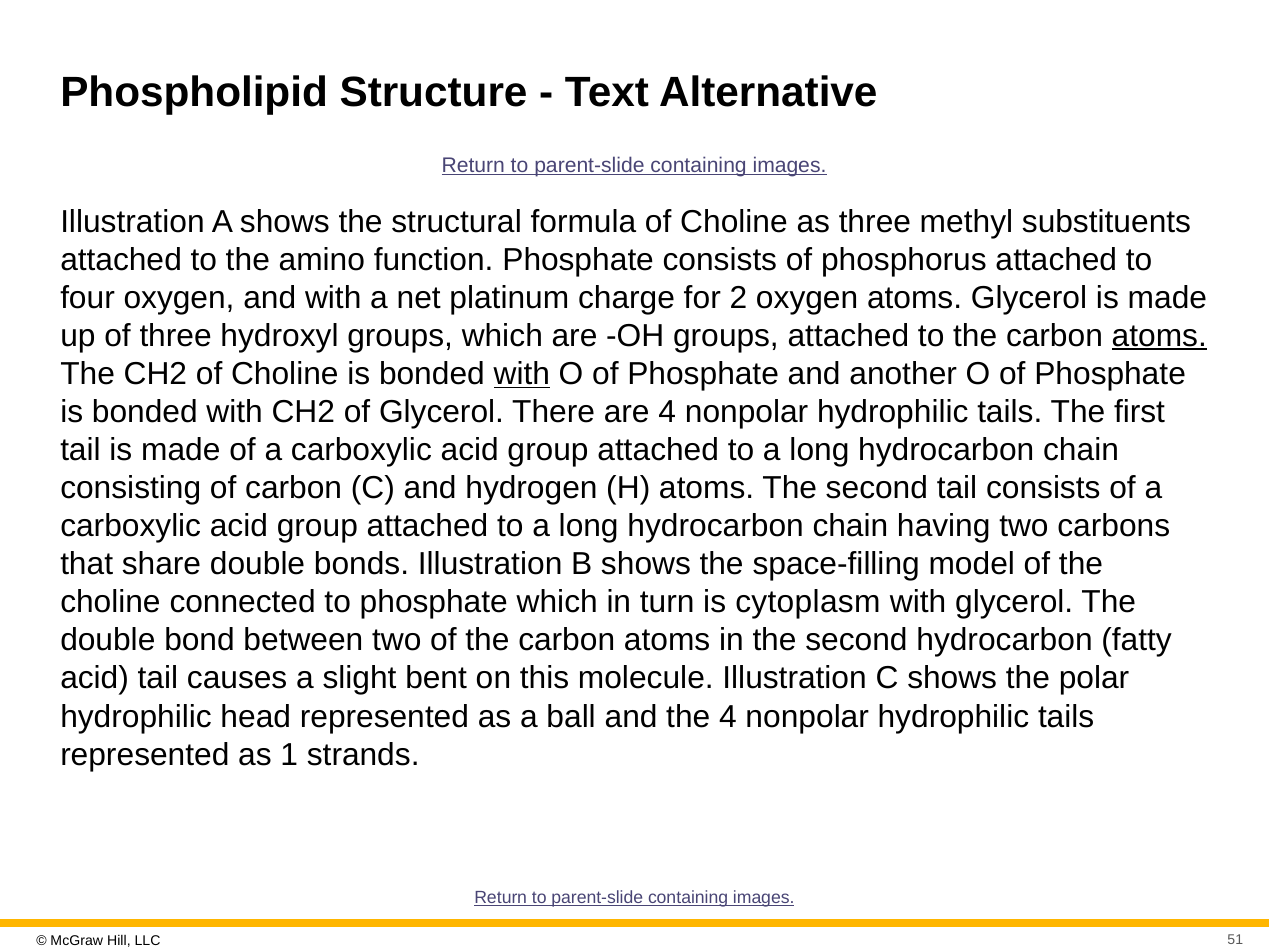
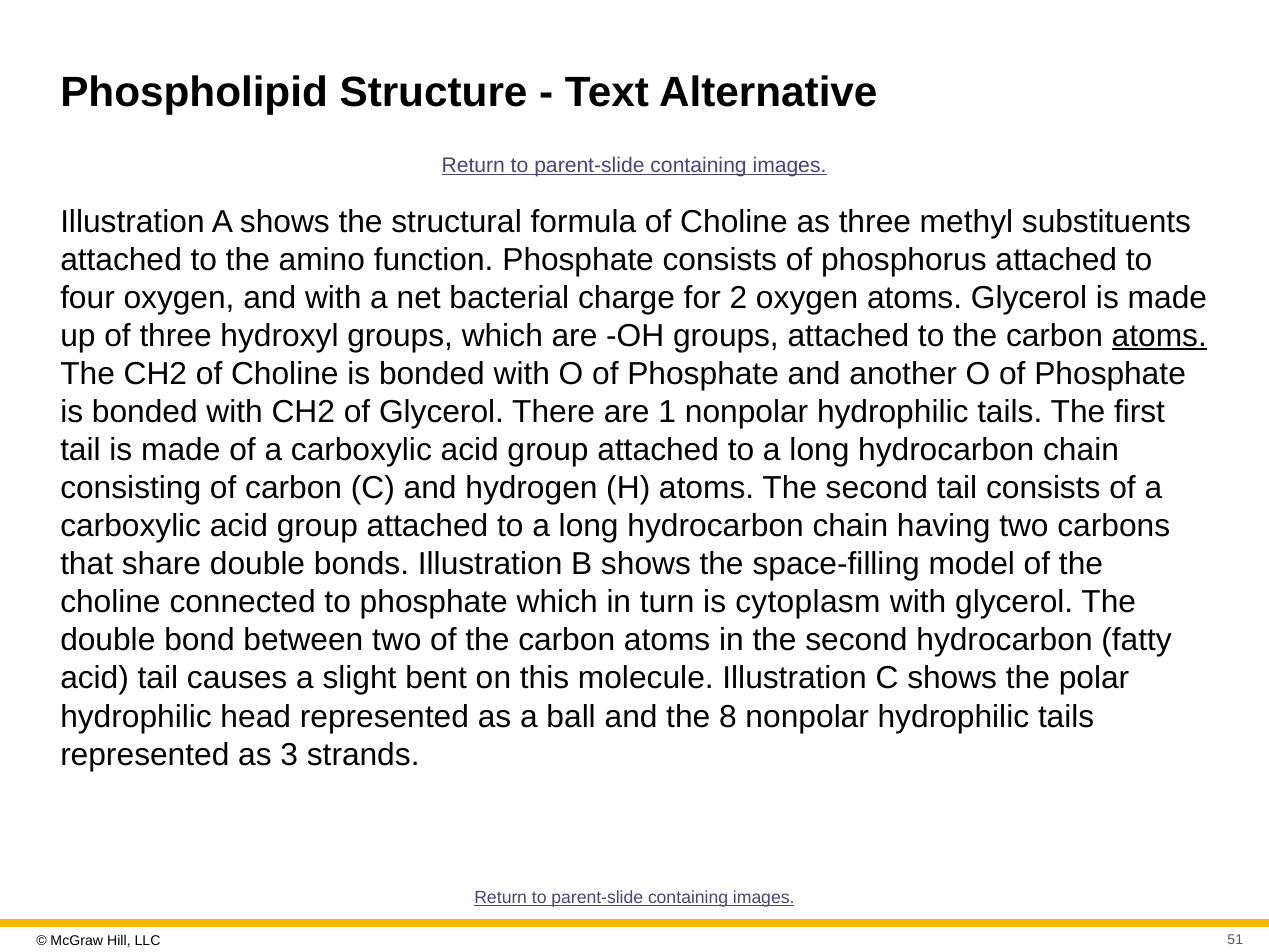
platinum: platinum -> bacterial (509, 298)
with underline: present -> none (522, 374)
are 4: 4 -> 1 (667, 412)
the 4: 4 -> 8 (728, 716)
1: 1 -> 3 (289, 754)
